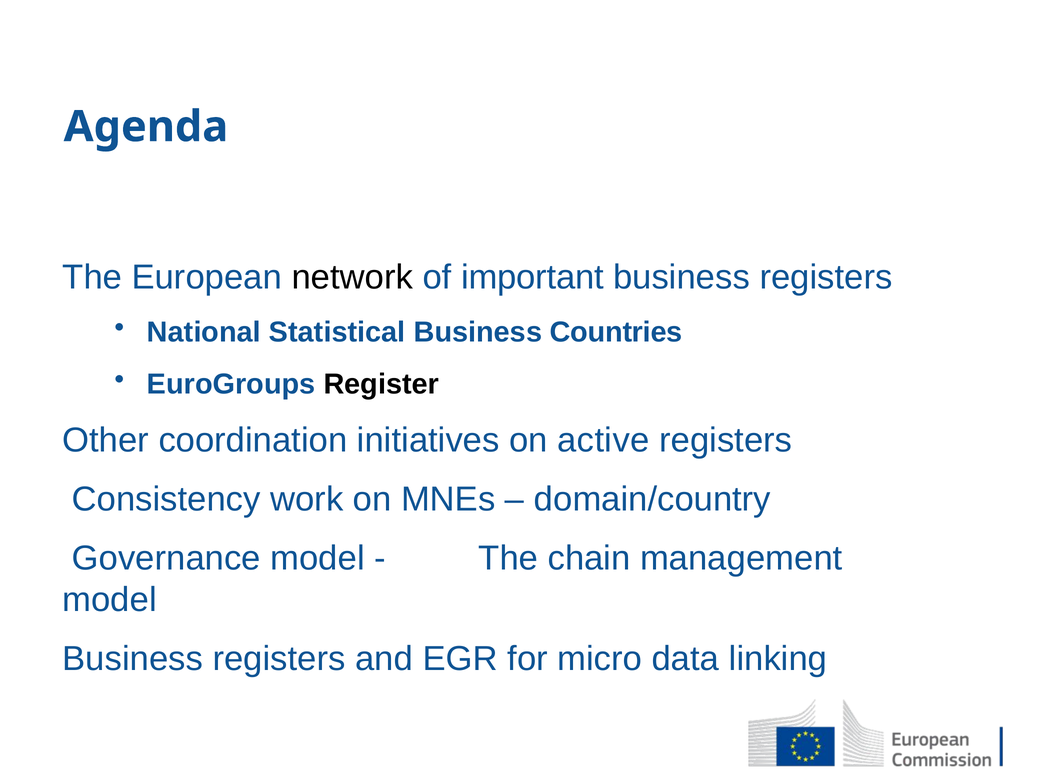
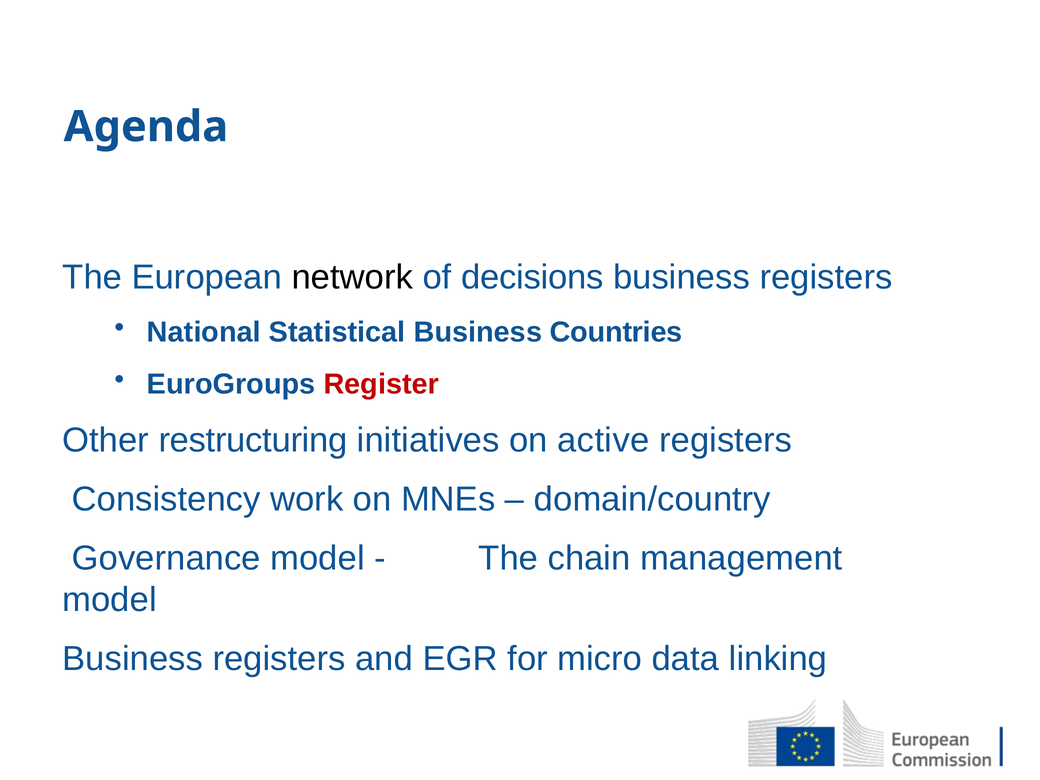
important: important -> decisions (532, 277)
Register colour: black -> red (381, 384)
coordination: coordination -> restructuring (253, 440)
